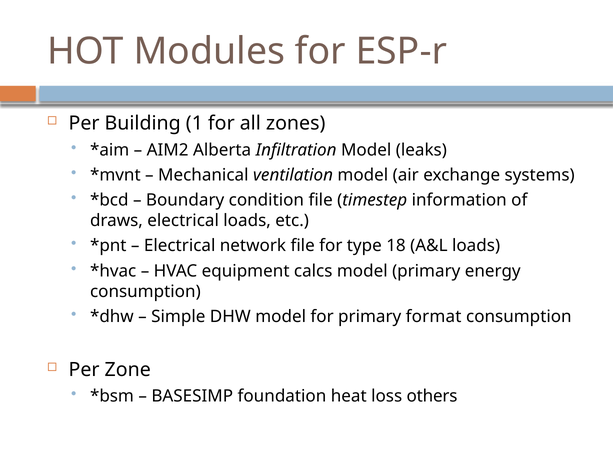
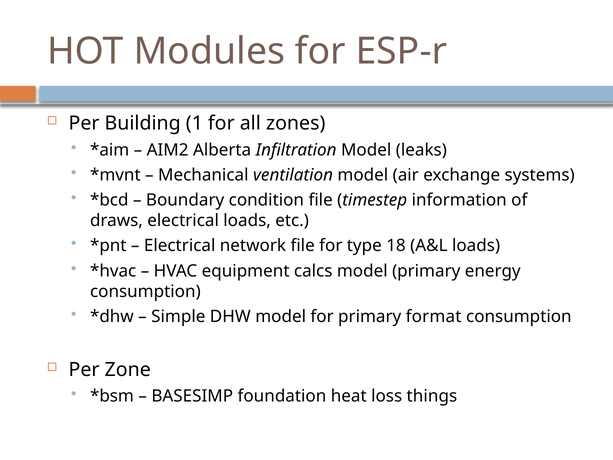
others: others -> things (432, 396)
